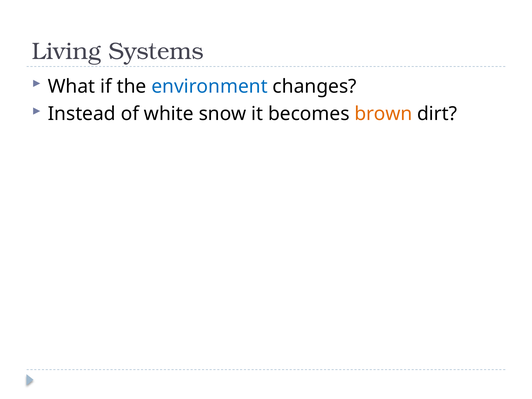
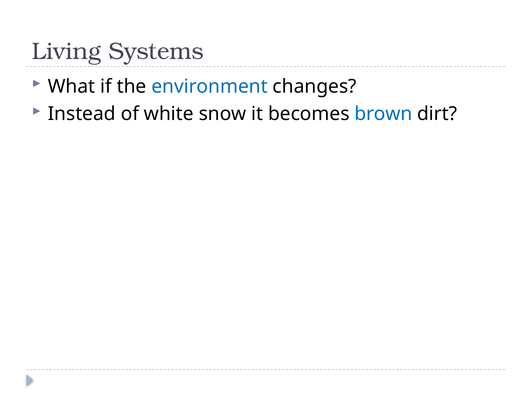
brown colour: orange -> blue (383, 114)
